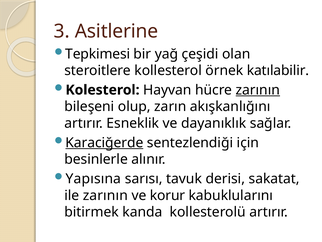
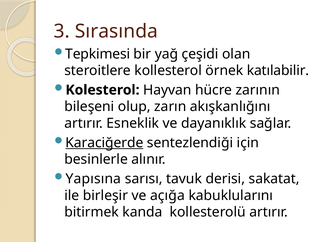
Asitlerine: Asitlerine -> Sırasında (116, 31)
zarının underline: present -> none (258, 90)
ile zarının: zarının -> birleşir (105, 195)
korur: korur -> açığa (167, 195)
